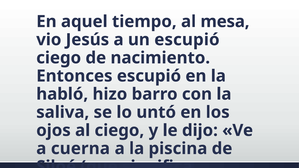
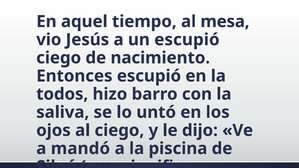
habló: habló -> todos (62, 94)
cuerna: cuerna -> mandó (80, 149)
